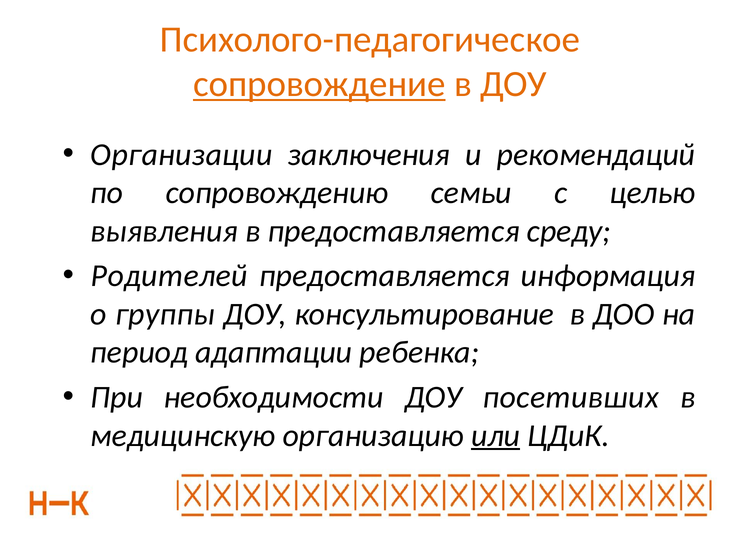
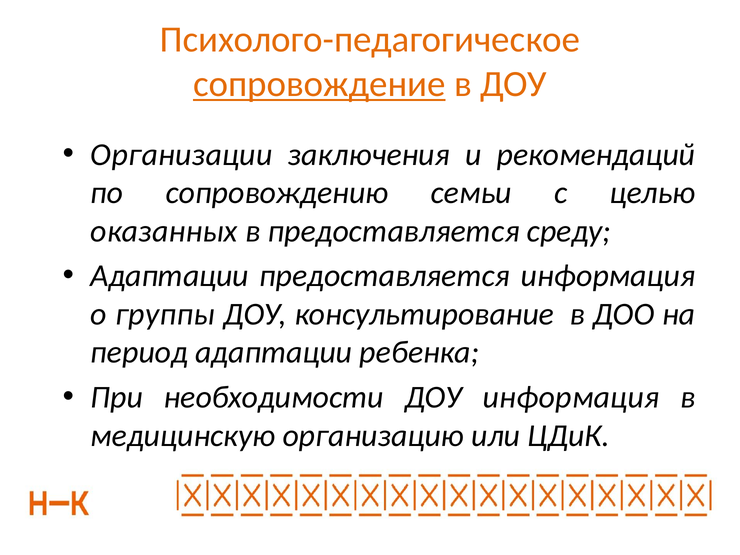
выявления: выявления -> оказанных (164, 231)
Родителей: Родителей -> Адаптации (170, 276)
ДОУ посетивших: посетивших -> информация (571, 397)
или underline: present -> none (496, 435)
